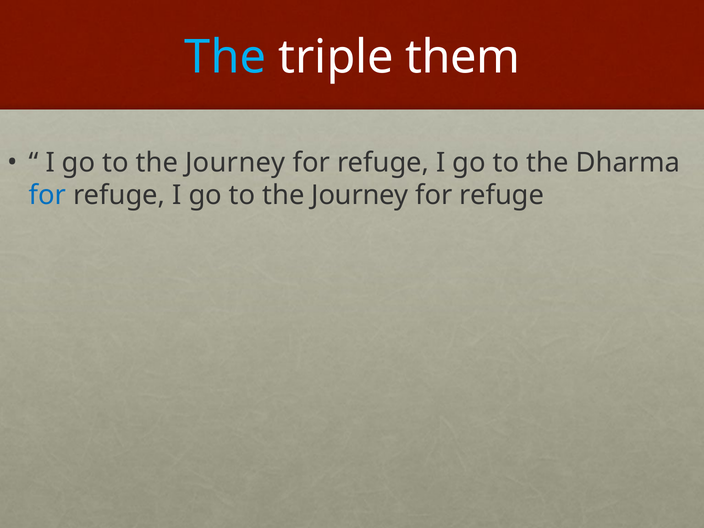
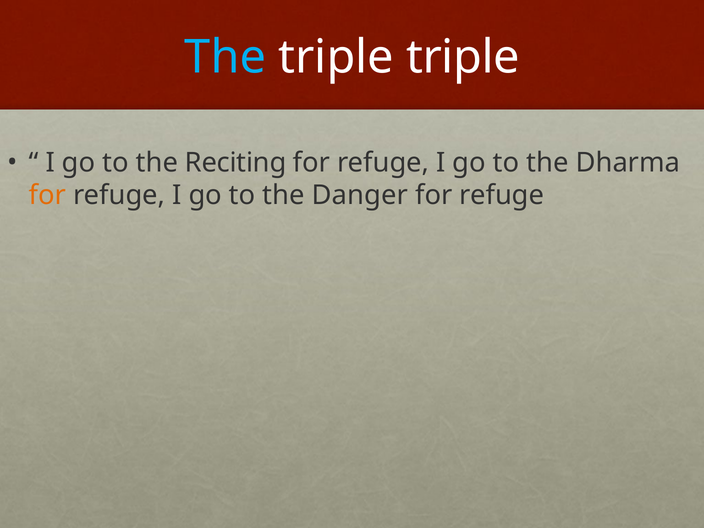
triple them: them -> triple (463, 57)
Journey: Journey -> Reciting (236, 163)
for colour: blue -> orange (47, 195)
Journey: Journey -> Danger (360, 195)
